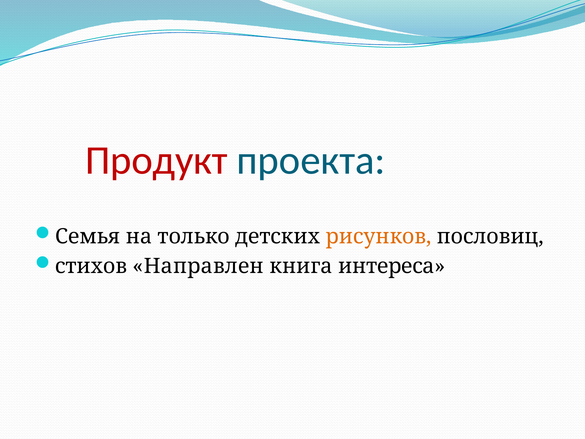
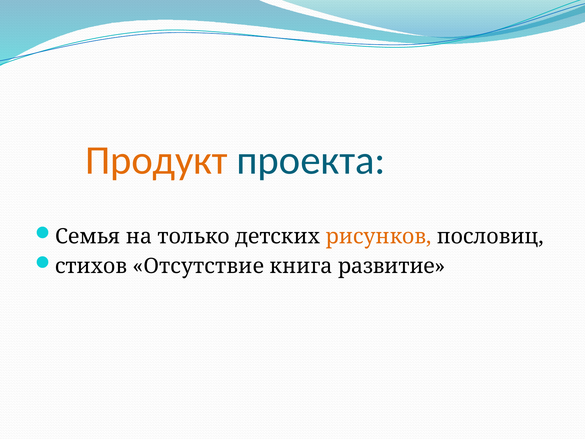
Продукт colour: red -> orange (156, 160)
Направлен: Направлен -> Отсутствие (198, 266)
интереса: интереса -> развитие (392, 266)
